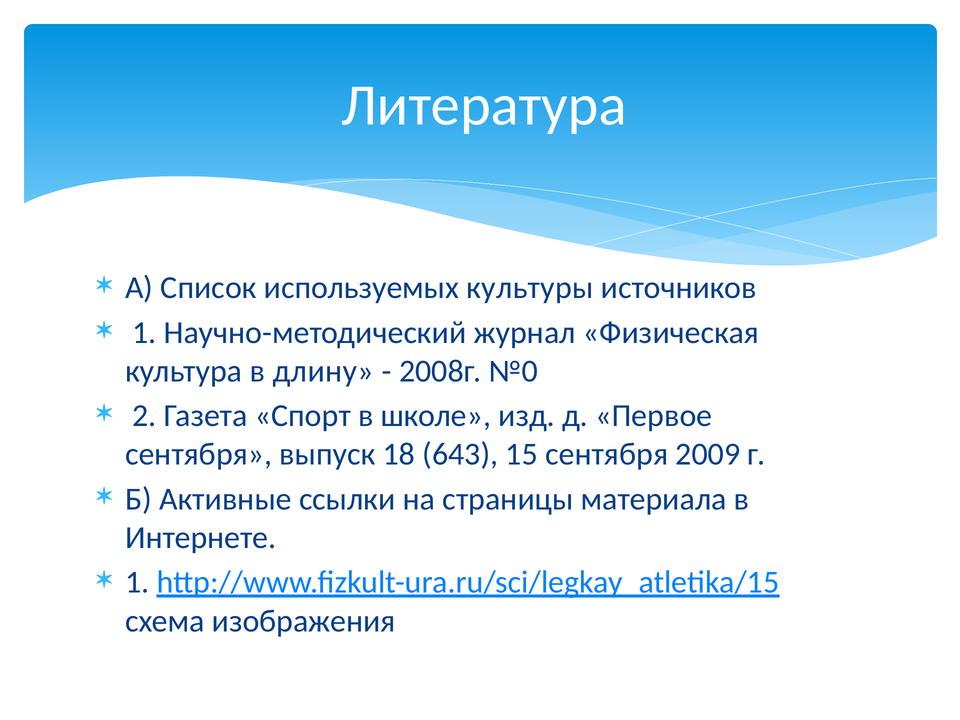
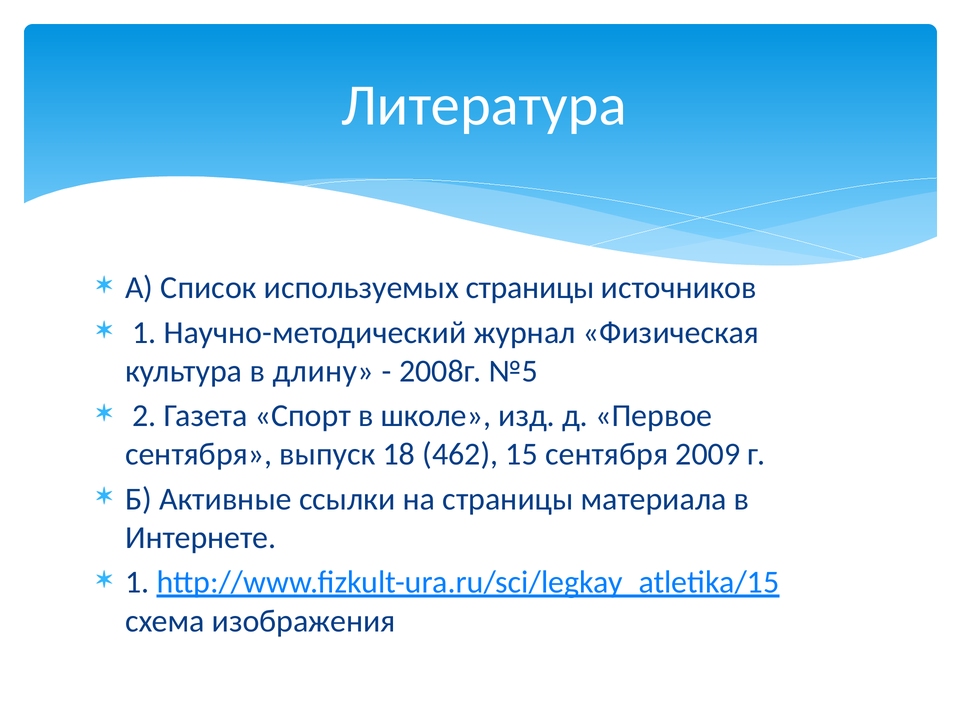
используемых культуры: культуры -> страницы (530, 288)
№0: №0 -> №5 (513, 371)
643: 643 -> 462 (460, 454)
